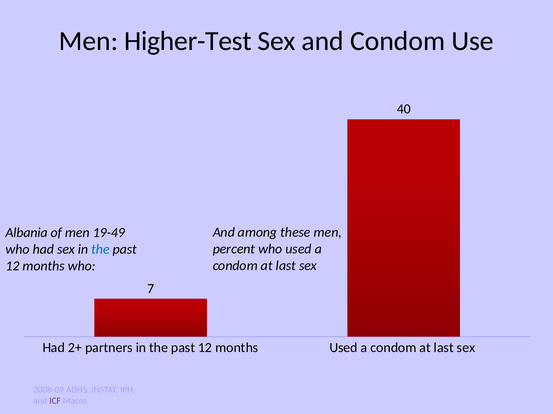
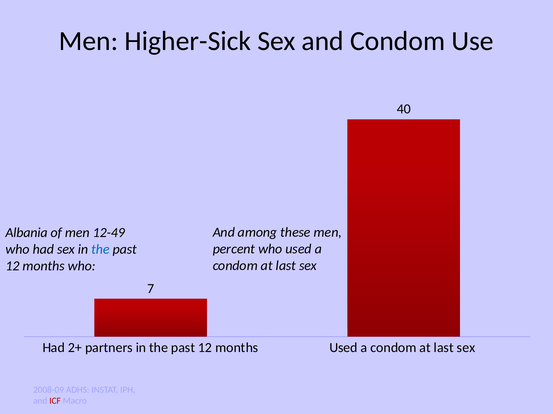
Higher-Test: Higher-Test -> Higher-Sick (188, 41)
19-49: 19-49 -> 12-49 (109, 233)
ICF colour: purple -> red (55, 402)
